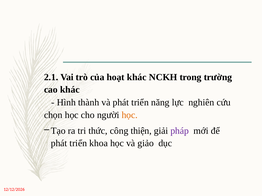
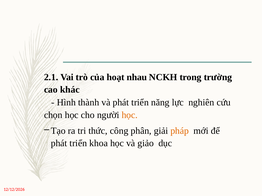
hoạt khác: khác -> nhau (137, 77)
thiện: thiện -> phân (141, 131)
pháp colour: purple -> orange (180, 131)
